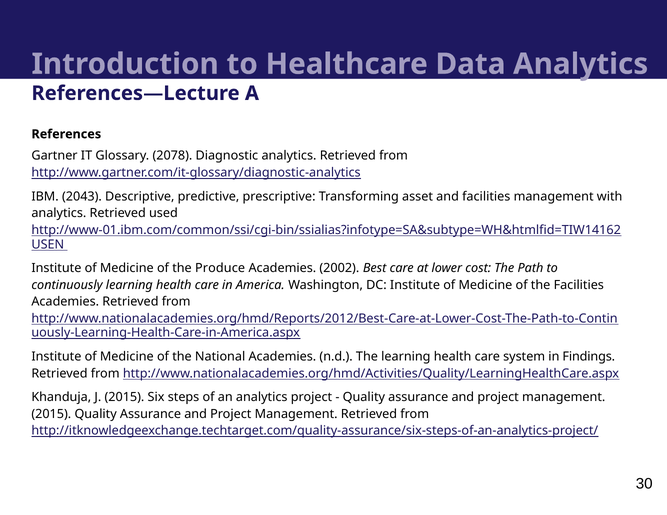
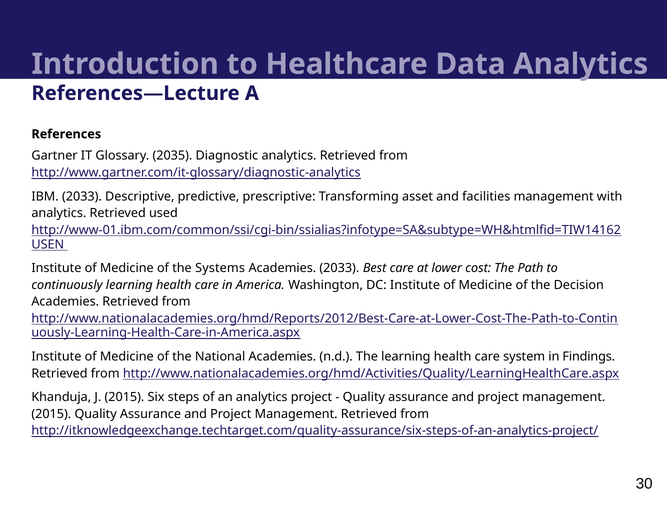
2078: 2078 -> 2035 (172, 156)
IBM 2043: 2043 -> 2033 (82, 197)
Produce: Produce -> Systems (220, 268)
Academies 2002: 2002 -> 2033 (339, 268)
the Facilities: Facilities -> Decision (579, 285)
